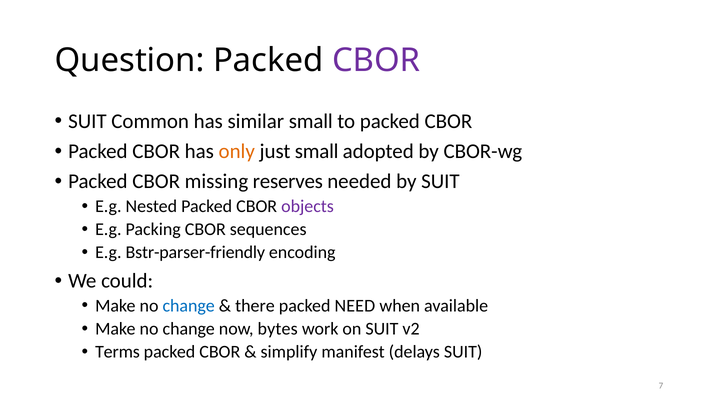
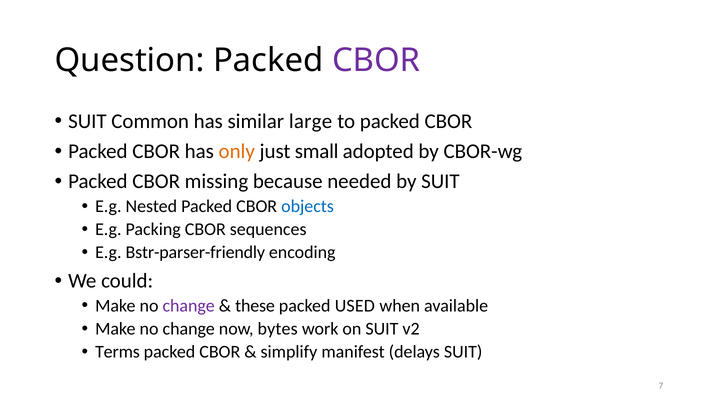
similar small: small -> large (311, 121)
reserves: reserves -> because (288, 181)
objects colour: purple -> blue (308, 206)
change colour: blue -> purple (189, 306)
there: there -> these (255, 306)
NEED: NEED -> USED (355, 306)
